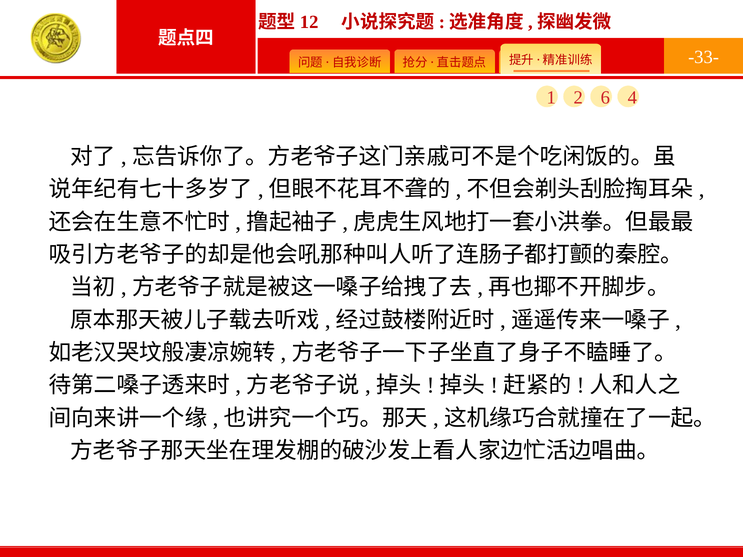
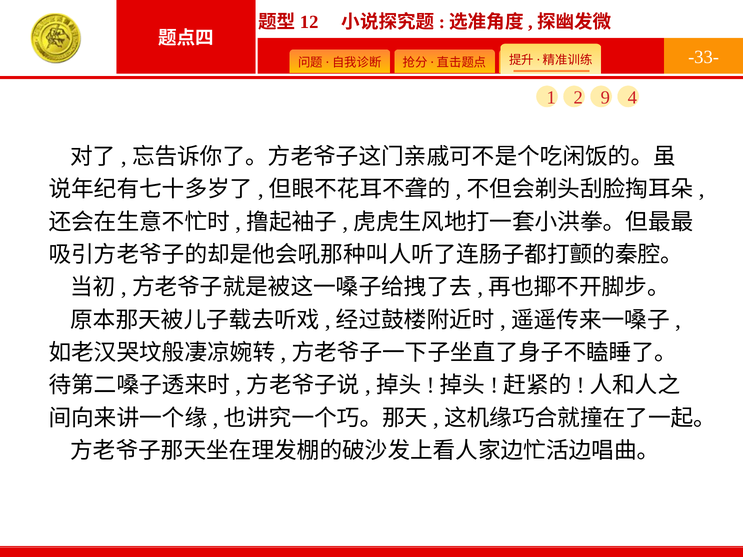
6: 6 -> 9 (605, 98)
